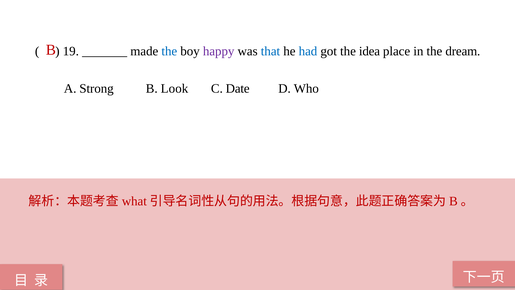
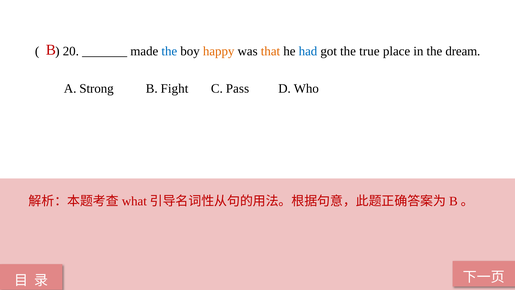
19: 19 -> 20 (71, 51)
happy colour: purple -> orange (219, 51)
that colour: blue -> orange (270, 51)
idea: idea -> true (369, 51)
Look: Look -> Fight (174, 88)
Date: Date -> Pass (237, 88)
